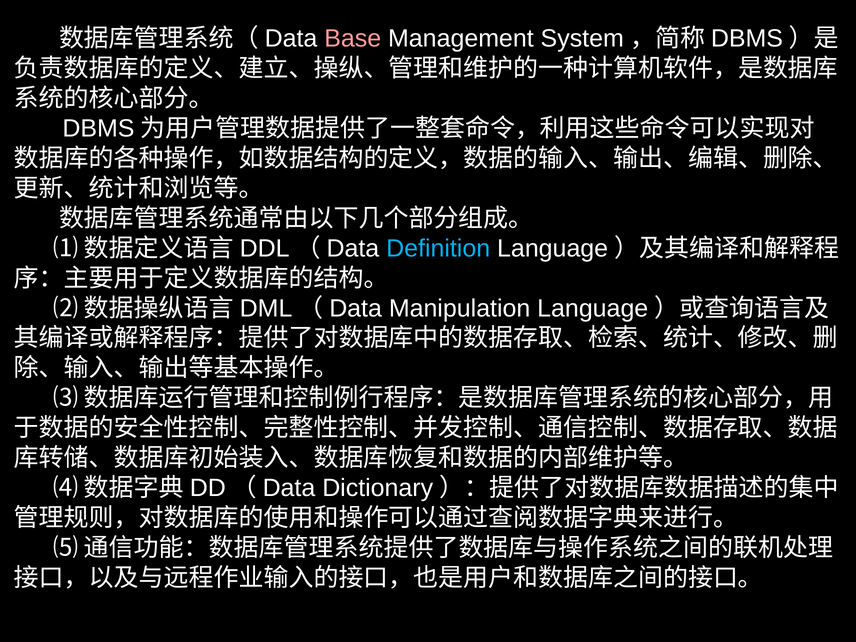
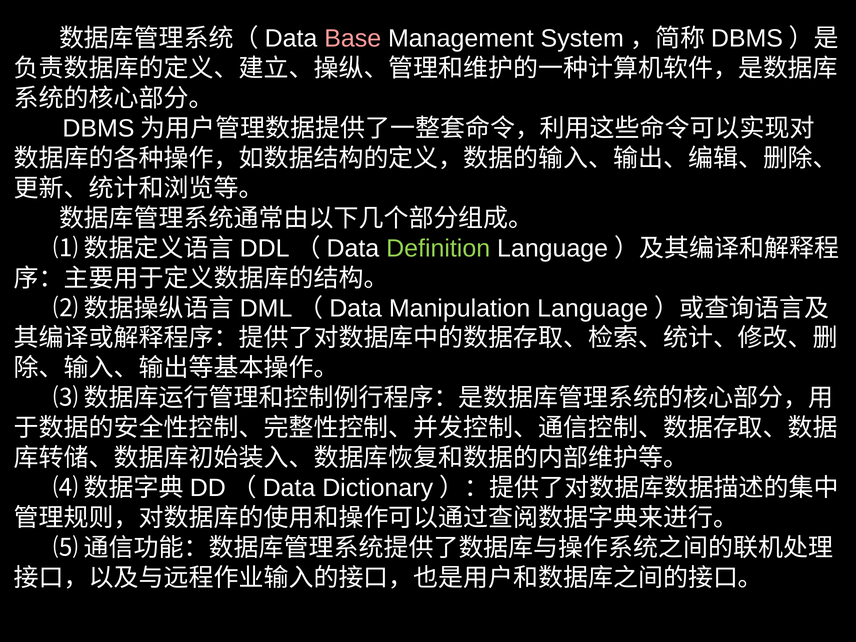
Definition colour: light blue -> light green (438, 248)
